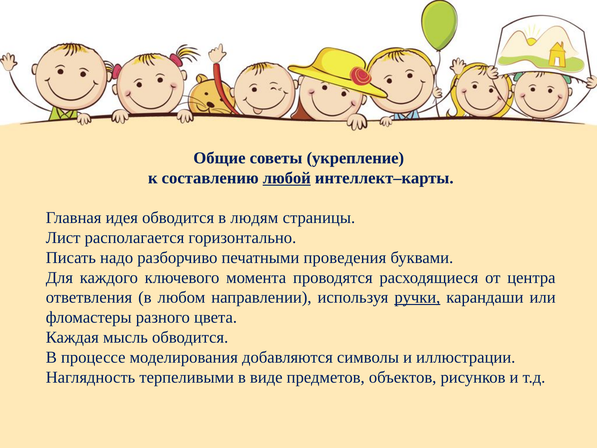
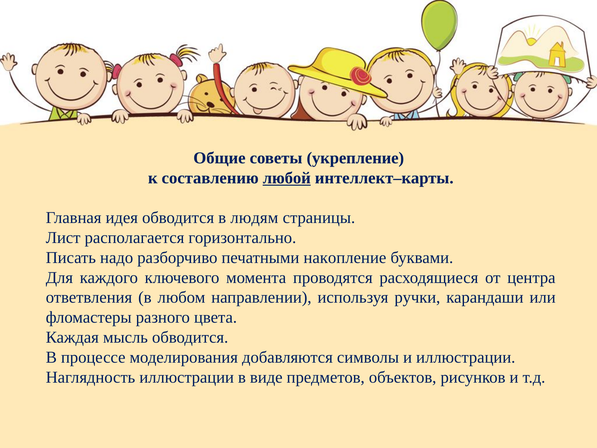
проведения: проведения -> накопление (345, 258)
ручки underline: present -> none (417, 297)
Наглядность терпеливыми: терпеливыми -> иллюстрации (187, 377)
